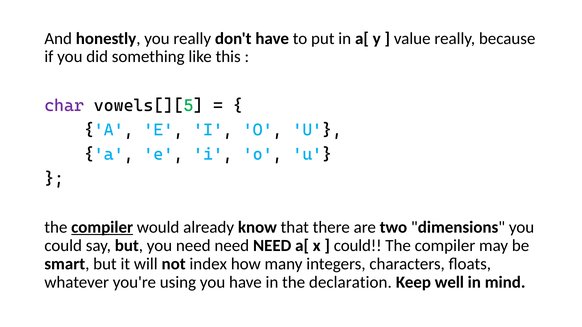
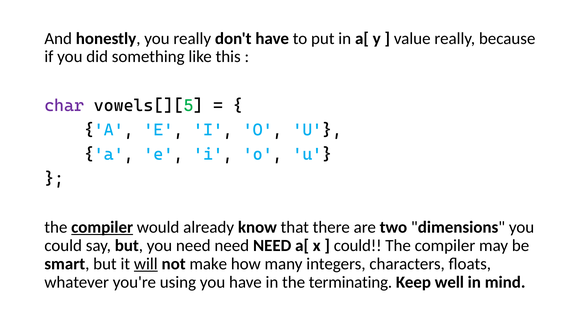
will underline: none -> present (146, 264)
index: index -> make (208, 264)
declaration: declaration -> terminating (350, 283)
